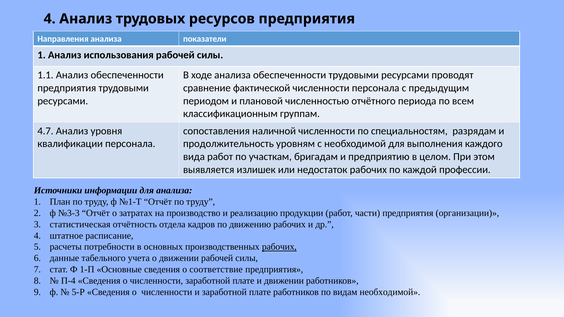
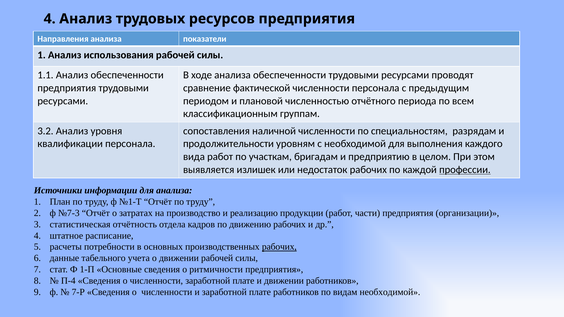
4.7: 4.7 -> 3.2 (45, 131)
продолжительность: продолжительность -> продолжительности (228, 144)
профессии underline: none -> present (465, 170)
№3-3: №3-3 -> №7-3 (69, 213)
соответствие: соответствие -> ритмичности (216, 270)
5-Р: 5-Р -> 7-Р (78, 292)
